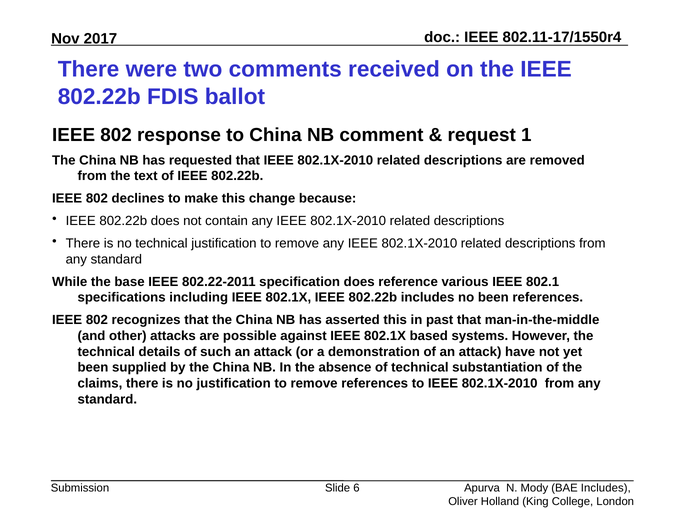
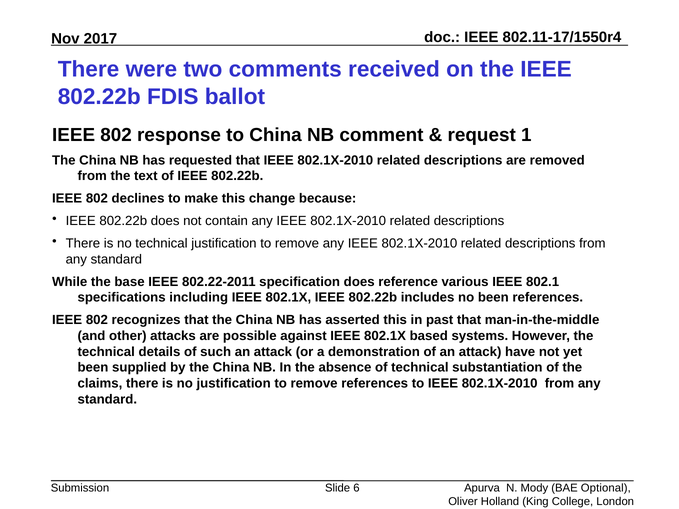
BAE Includes: Includes -> Optional (606, 488)
